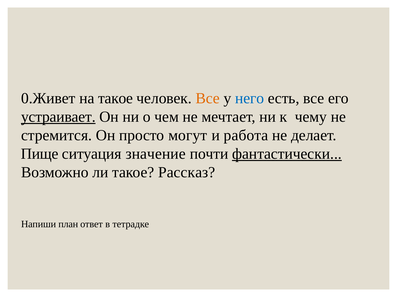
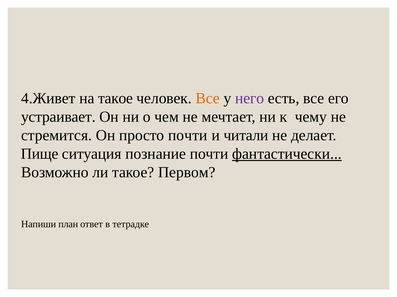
0.Живет: 0.Живет -> 4.Живет (48, 99)
него colour: blue -> purple (250, 99)
устраивает underline: present -> none (58, 117)
просто могут: могут -> почти (188, 136)
работа: работа -> читали (246, 136)
значение: значение -> познание (156, 154)
Рассказ: Рассказ -> Первом (187, 173)
